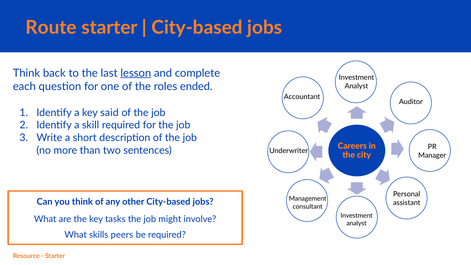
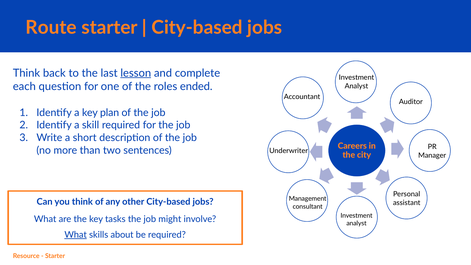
said: said -> plan (110, 113)
What underline: none -> present (76, 235)
peers: peers -> about (122, 235)
